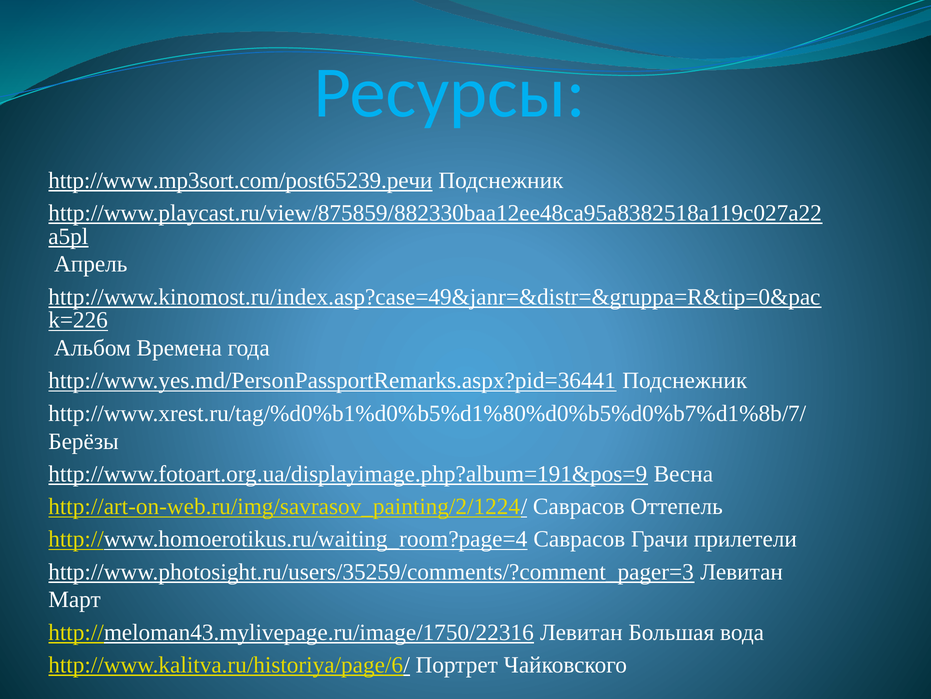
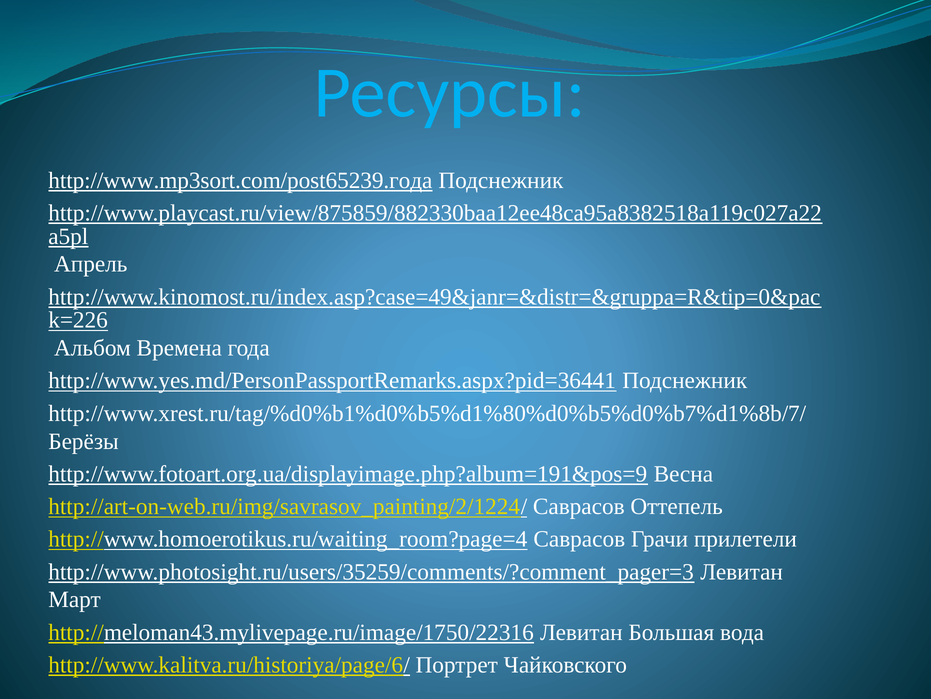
http://www.mp3sort.com/post65239.речи: http://www.mp3sort.com/post65239.речи -> http://www.mp3sort.com/post65239.года (240, 180)
